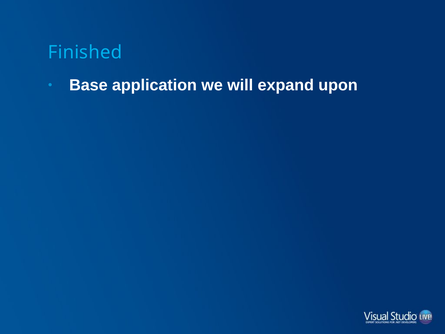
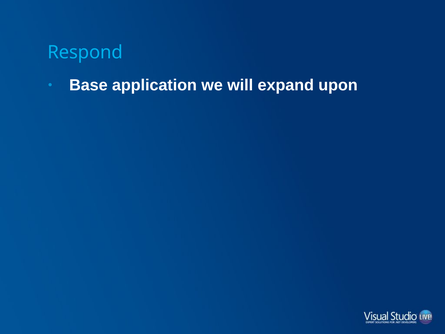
Finished: Finished -> Respond (85, 52)
